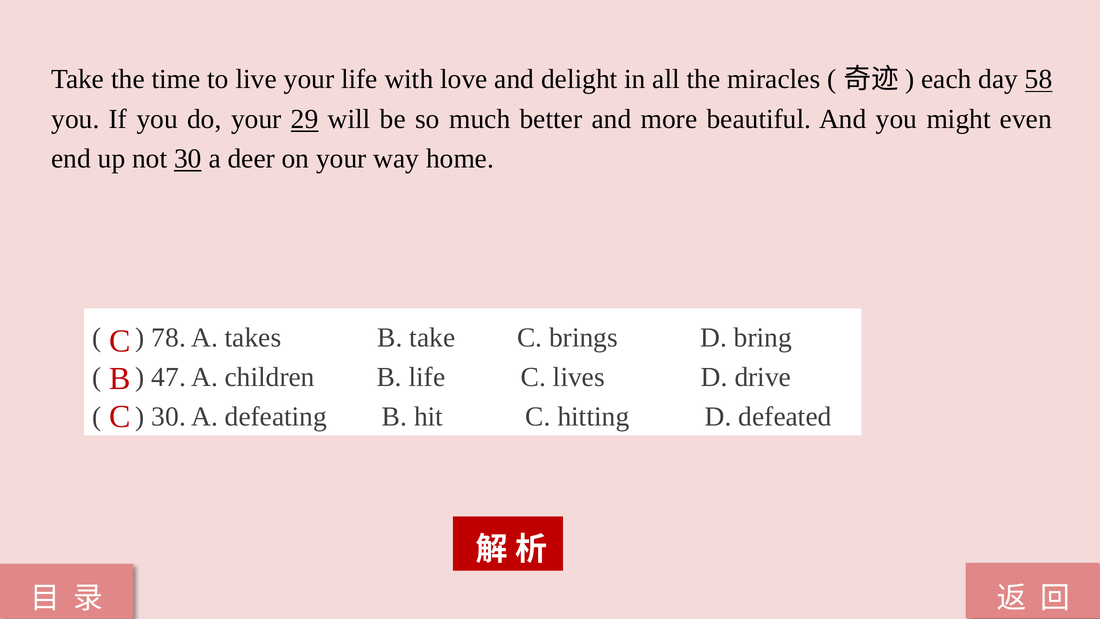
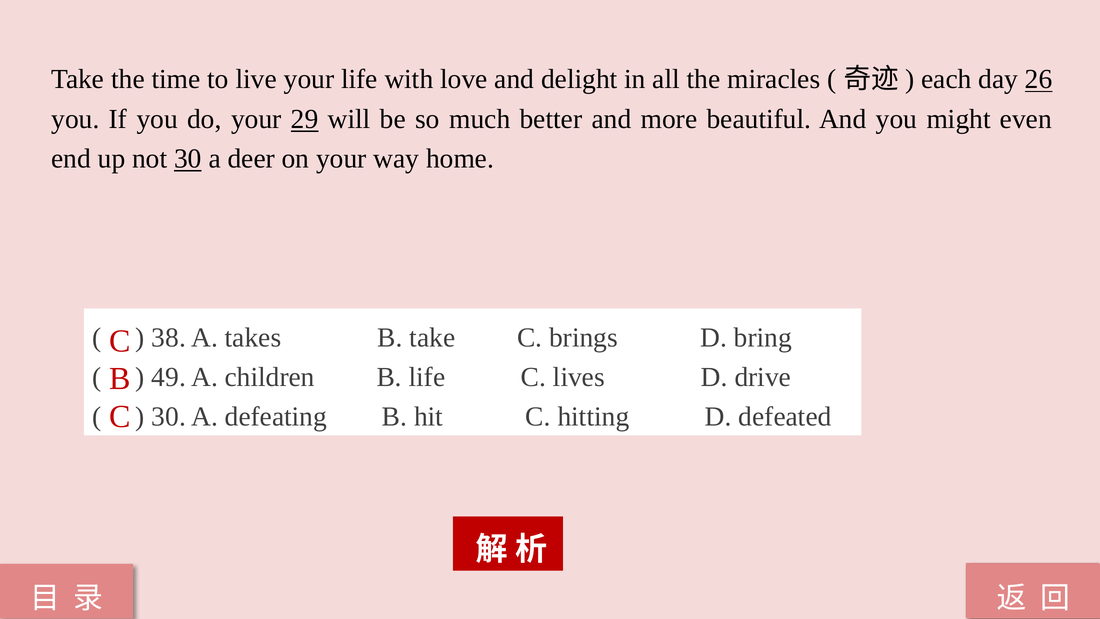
58: 58 -> 26 (1039, 79)
78: 78 -> 38 (169, 337)
47: 47 -> 49 (169, 377)
